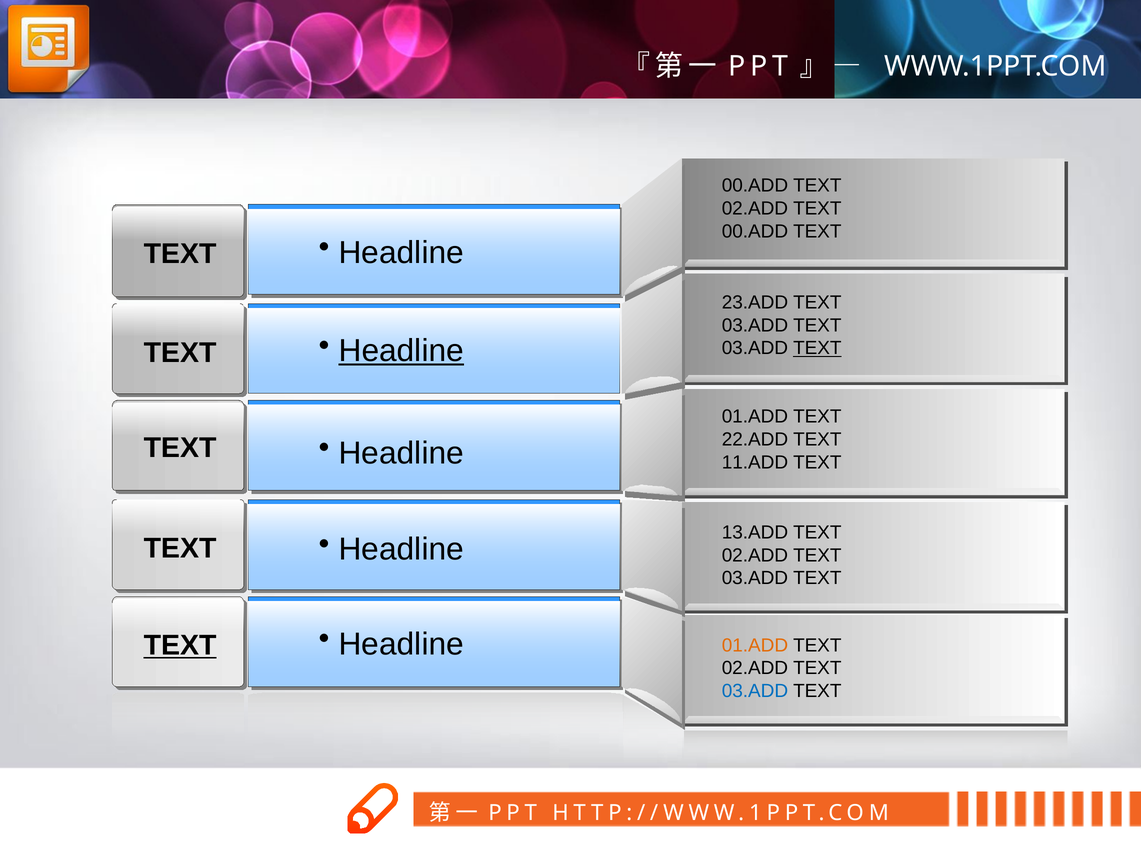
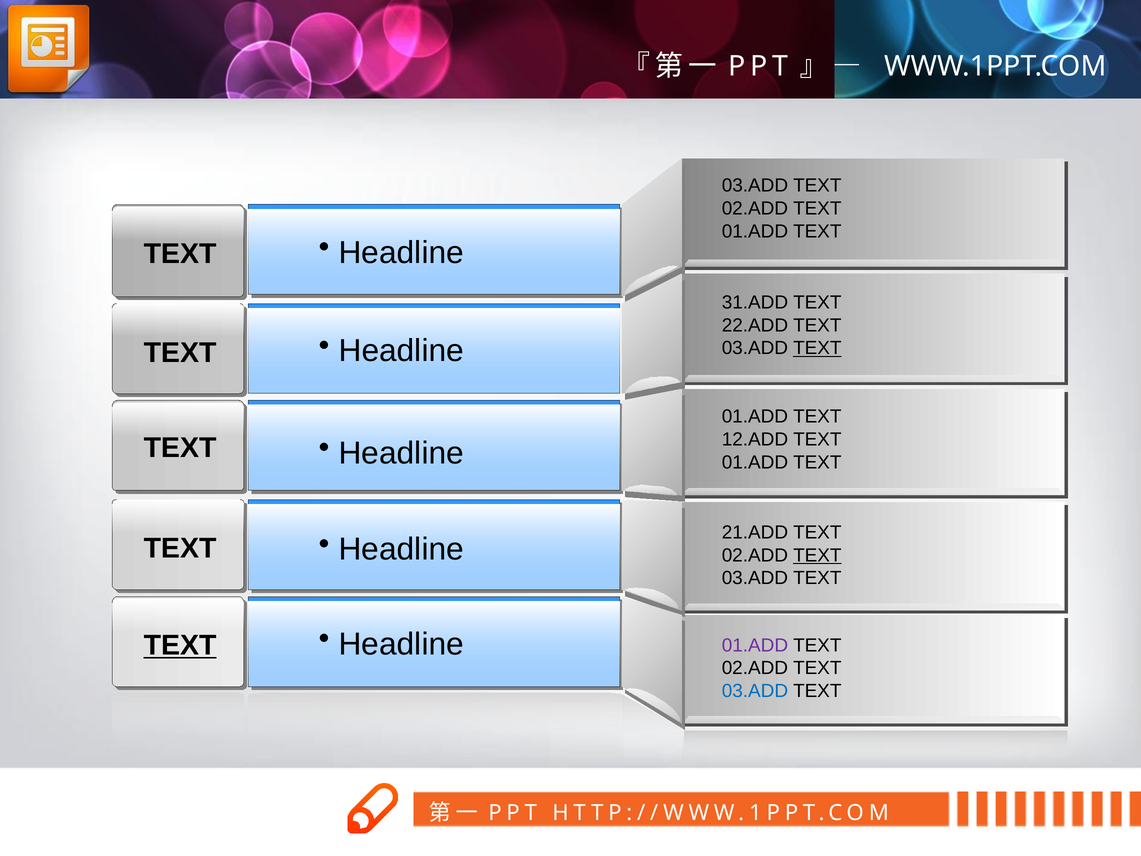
00.ADD: 00.ADD -> 03.ADD (755, 186)
00.ADD: 00.ADD -> 01.ADD (755, 231)
23.ADD: 23.ADD -> 31.ADD (755, 302)
03.ADD: 03.ADD -> 22.ADD (755, 325)
Headline underline: present -> none (401, 351)
22.ADD: 22.ADD -> 12.ADD (755, 439)
11.ADD: 11.ADD -> 01.ADD (755, 462)
13.ADD: 13.ADD -> 21.ADD (755, 532)
TEXT underline: none -> present (817, 555)
01.ADD colour: orange -> purple (755, 645)
